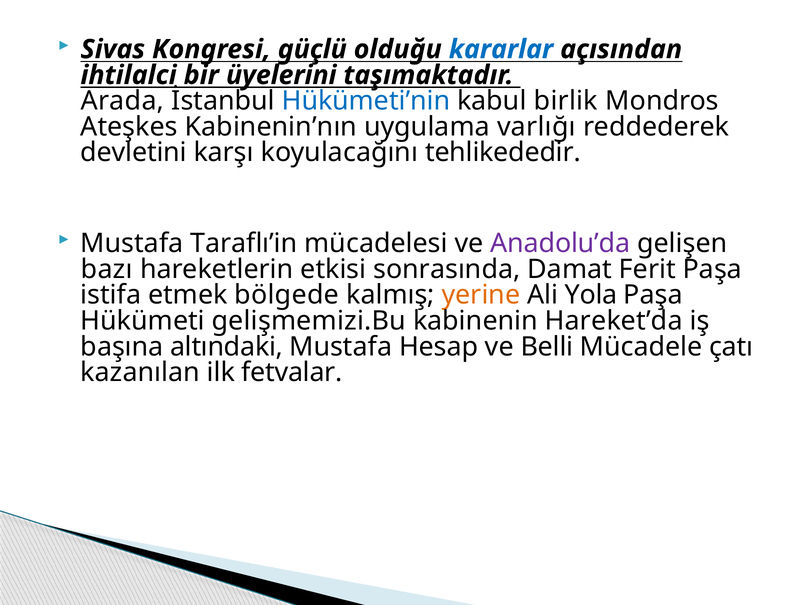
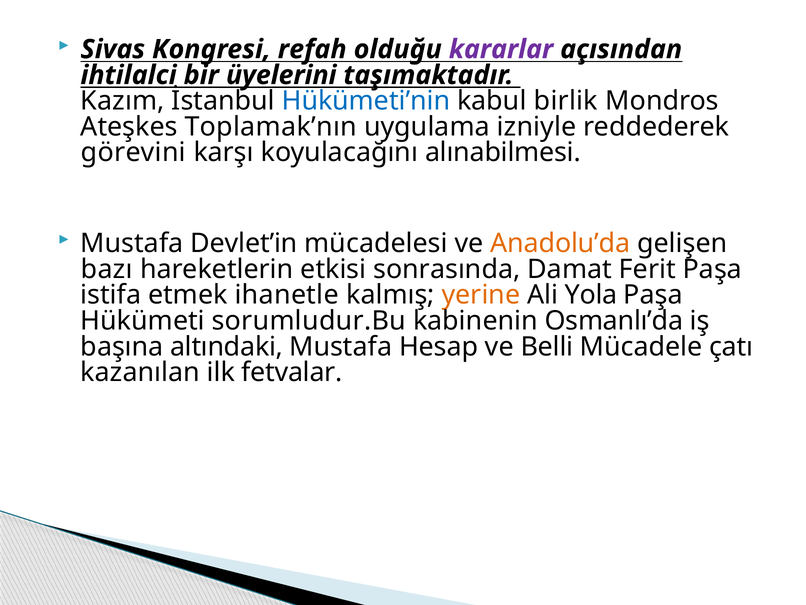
güçlü: güçlü -> refah (312, 49)
kararlar colour: blue -> purple (501, 49)
Arada: Arada -> Kazım (122, 101)
Kabinenin’nın: Kabinenin’nın -> Toplamak’nın (271, 127)
varlığı: varlığı -> izniyle (537, 127)
devletini: devletini -> görevini (133, 152)
tehlikededir: tehlikededir -> alınabilmesi (503, 152)
Taraflı’in: Taraflı’in -> Devlet’in (244, 243)
Anadolu’da colour: purple -> orange (560, 243)
bölgede: bölgede -> ihanetle (287, 295)
gelişmemizi.Bu: gelişmemizi.Bu -> sorumludur.Bu (309, 321)
Hareket’da: Hareket’da -> Osmanlı’da (614, 321)
